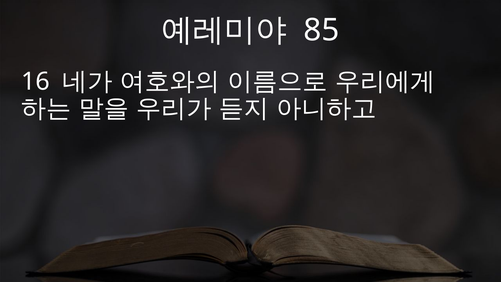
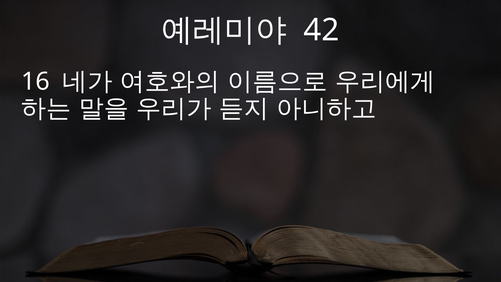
85: 85 -> 42 (322, 30)
